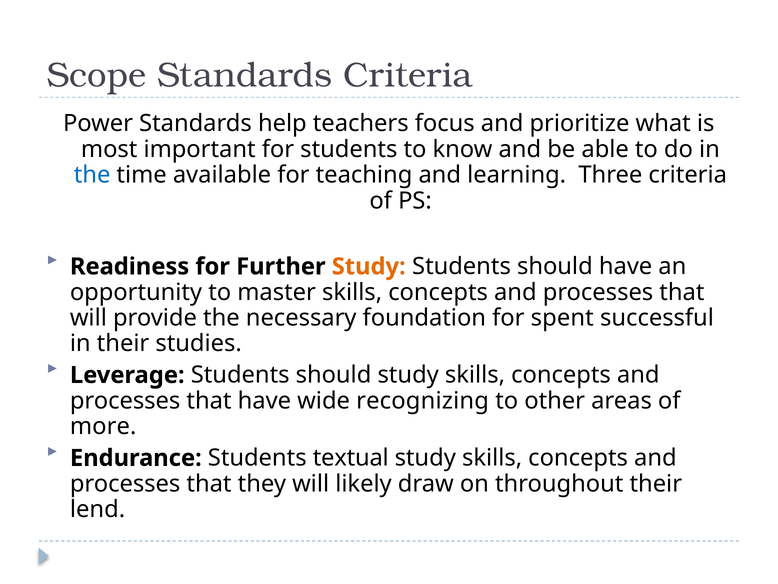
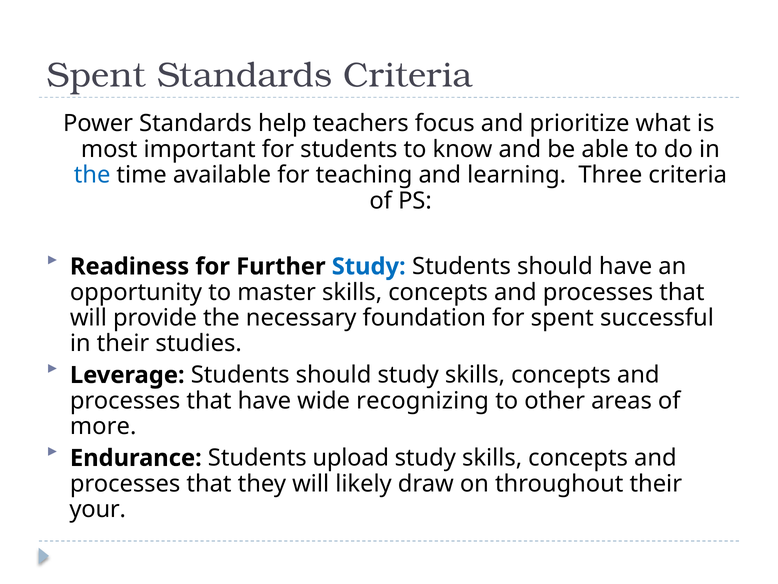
Scope: Scope -> Spent (96, 75)
Study colour: orange -> blue (369, 266)
textual: textual -> upload (351, 458)
lend: lend -> your (98, 509)
